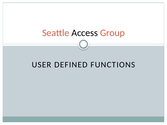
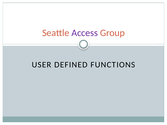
Access colour: black -> purple (85, 33)
